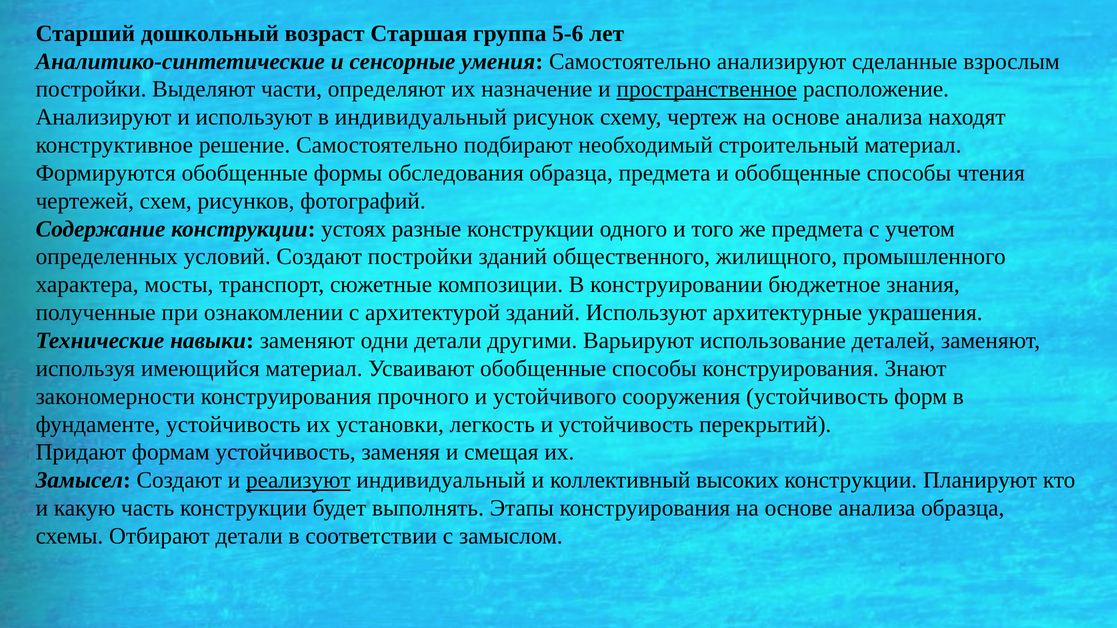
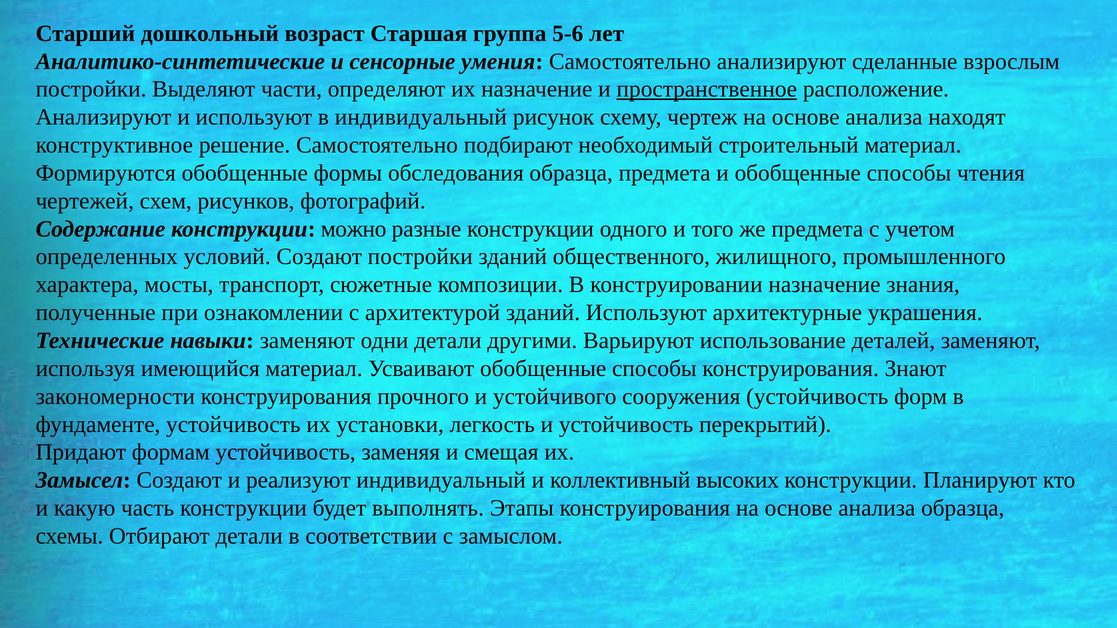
устоях: устоях -> можно (354, 229)
конструировании бюджетное: бюджетное -> назначение (824, 285)
реализуют underline: present -> none (298, 480)
